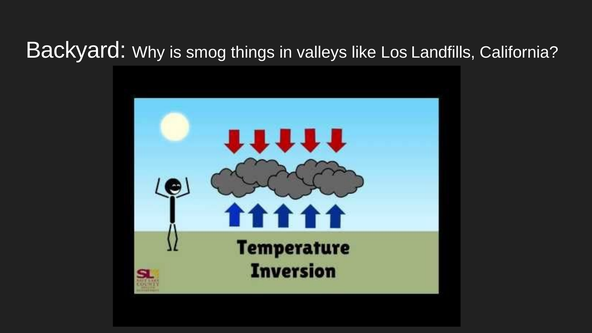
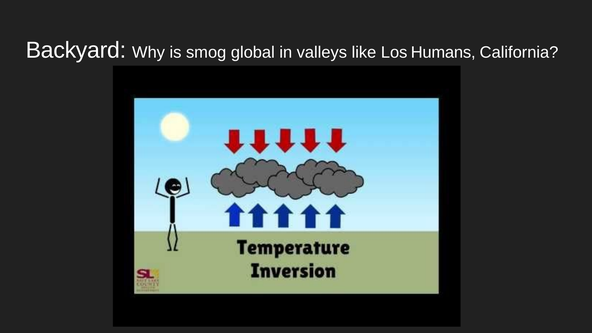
things: things -> global (253, 52)
Landfills: Landfills -> Humans (443, 52)
